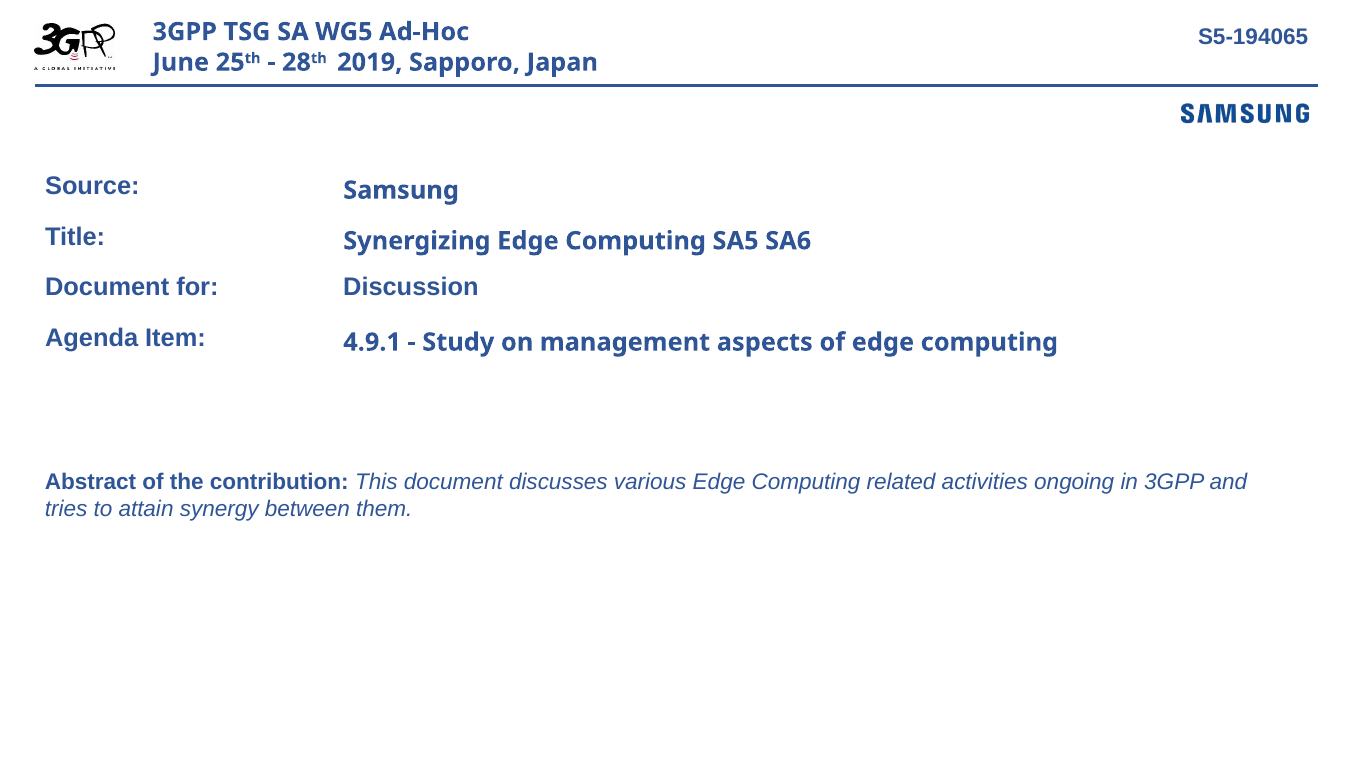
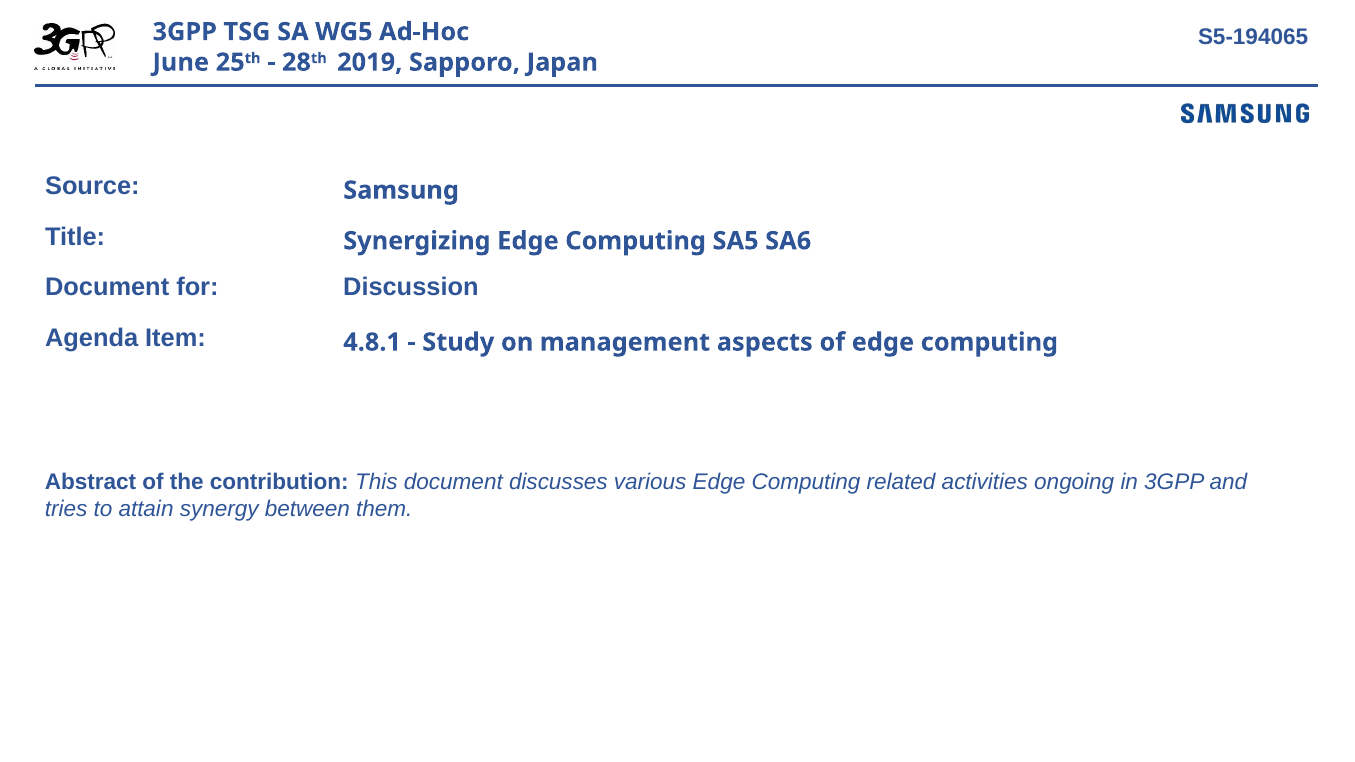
4.9.1: 4.9.1 -> 4.8.1 (372, 342)
